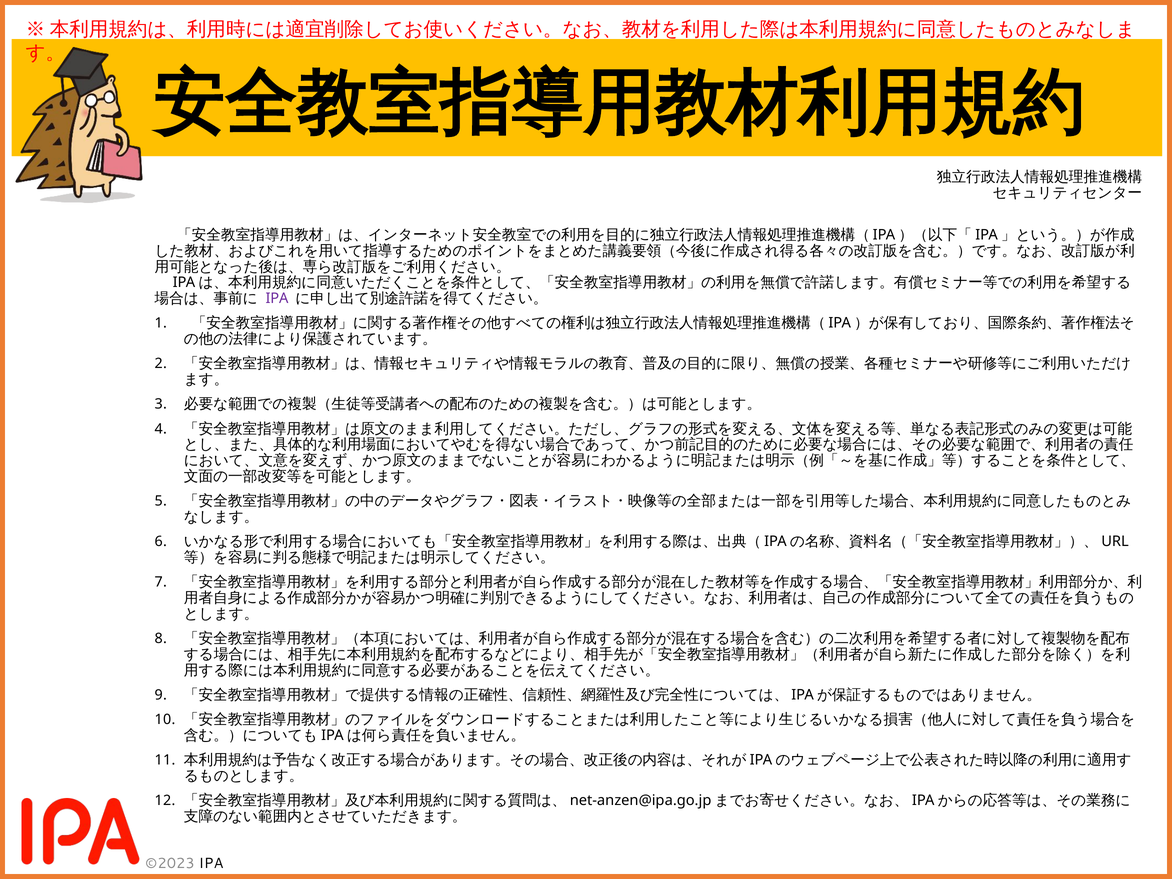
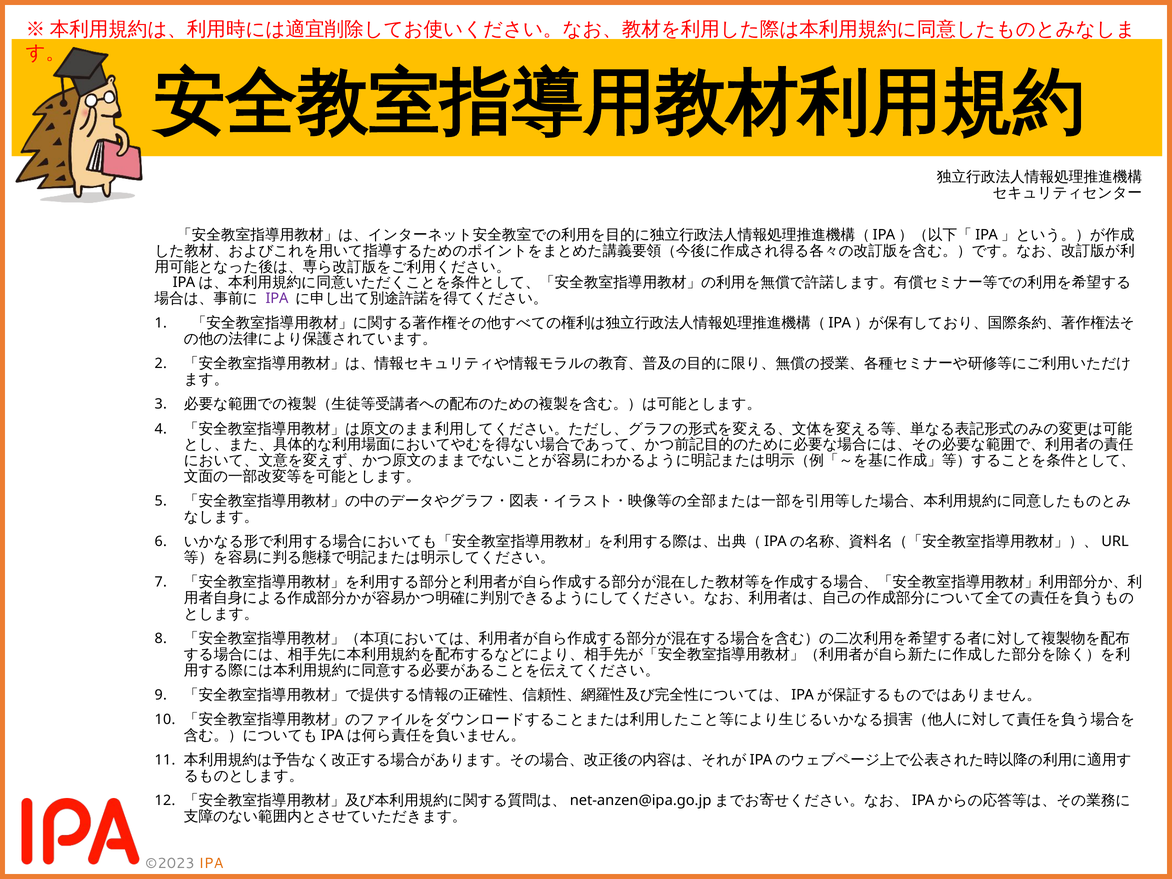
IPA colour: black -> orange (211, 864)
